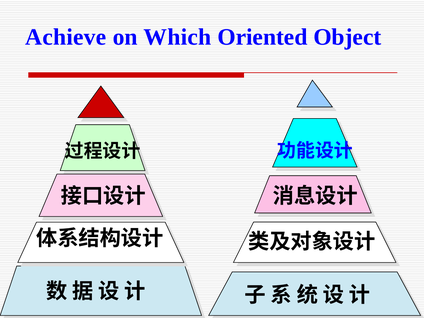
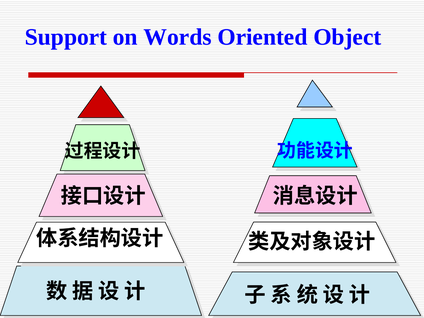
Achieve: Achieve -> Support (66, 37)
Which: Which -> Words (178, 37)
